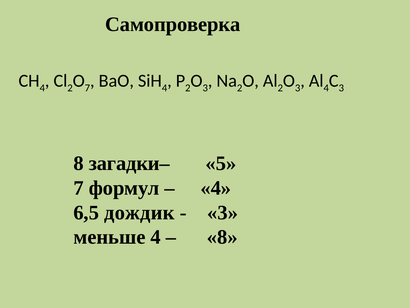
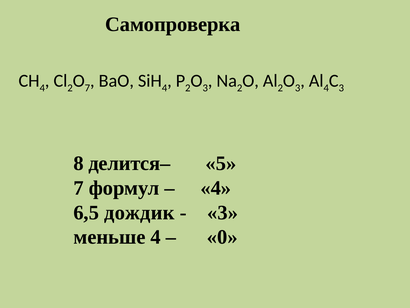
загадки–: загадки– -> делится– (129, 163)
8: 8 -> 0 (222, 237)
